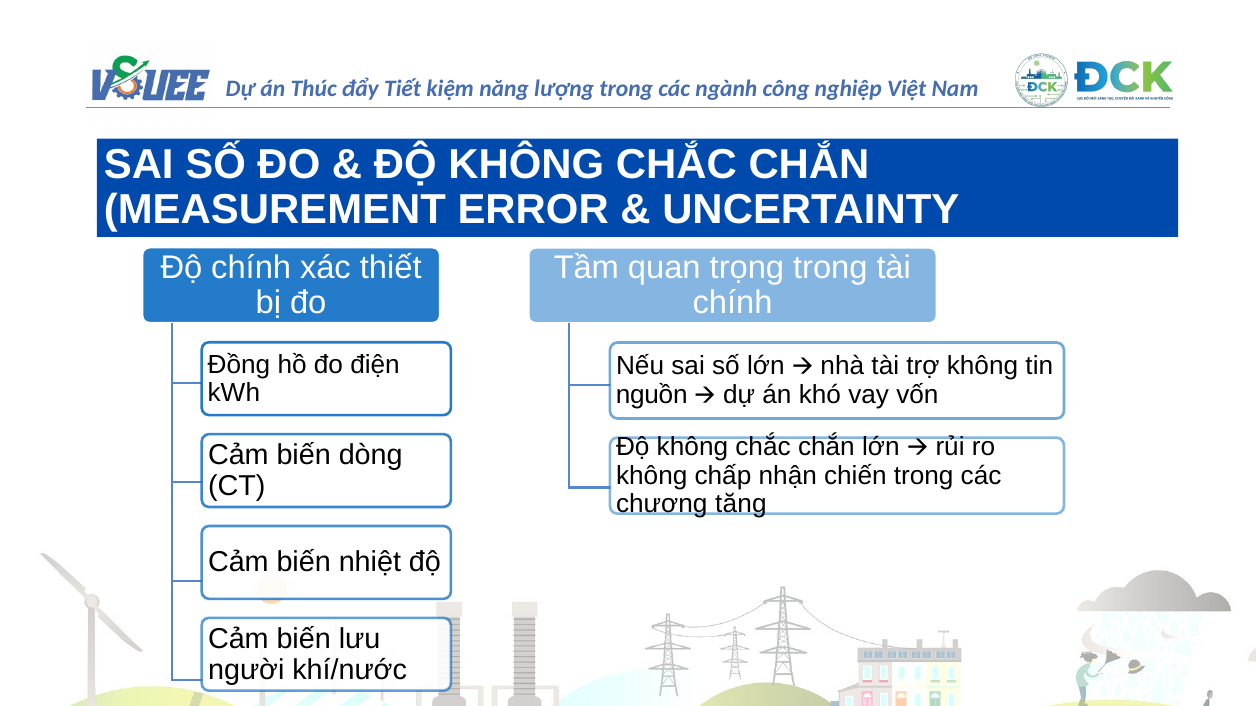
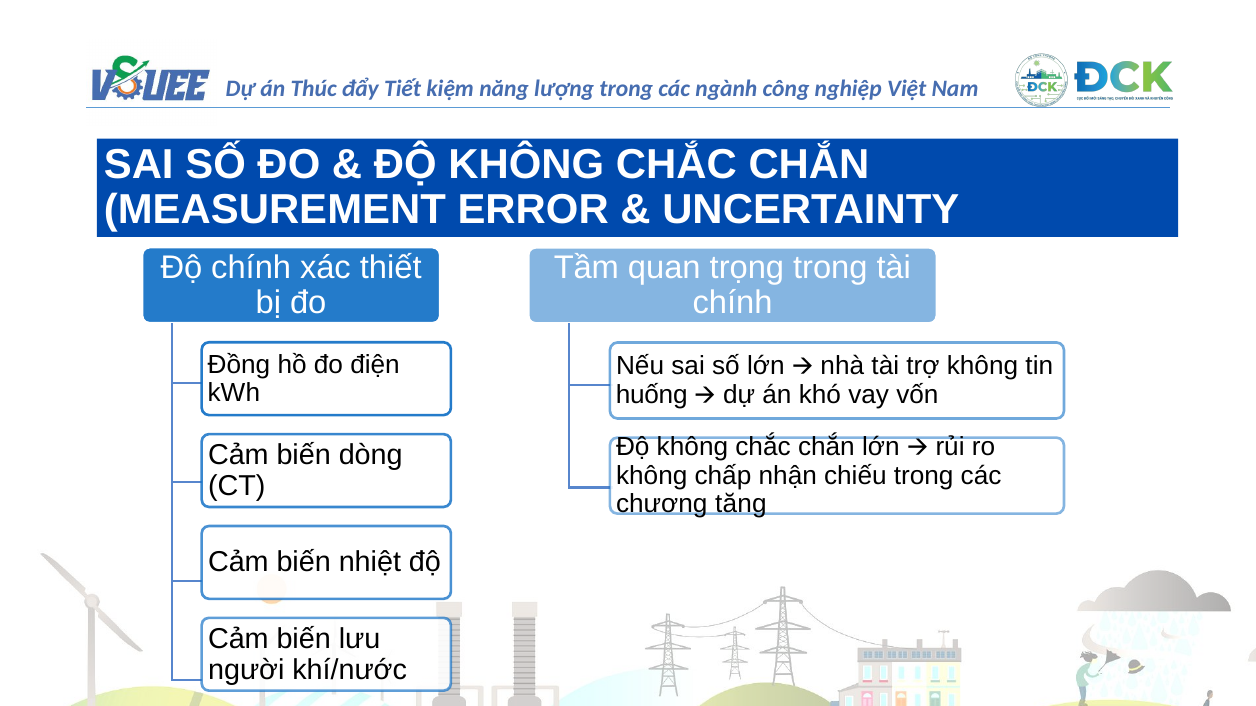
nguồn: nguồn -> huống (652, 395)
chiến: chiến -> chiếu (855, 476)
